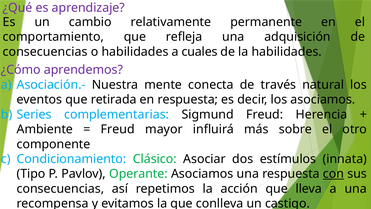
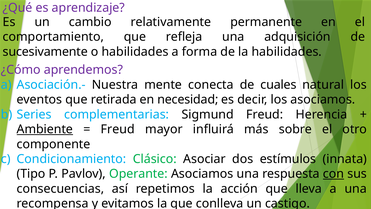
consecuencias: consecuencias -> sucesivamente (45, 52)
cuales: cuales -> forma (200, 52)
través: través -> cuales (278, 85)
en respuesta: respuesta -> necesidad (188, 99)
Ambiente underline: none -> present (45, 129)
